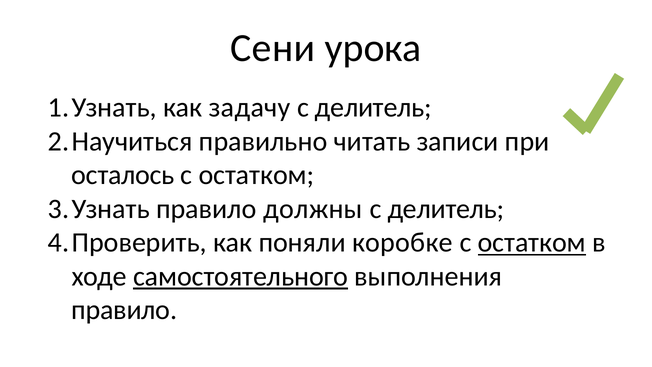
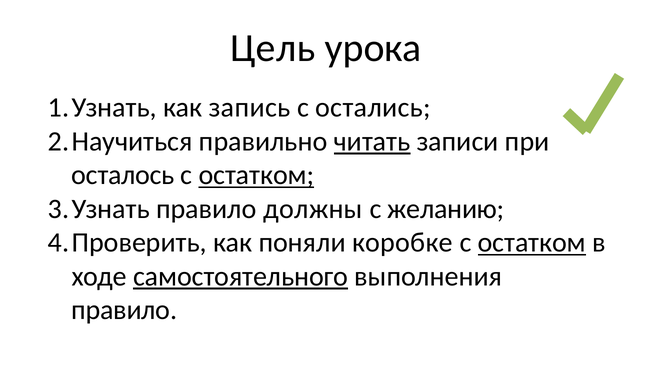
Сени: Сени -> Цель (273, 48)
задачу: задачу -> запись (250, 108)
делитель: делитель -> остались (373, 108)
читать underline: none -> present (372, 141)
остатком underline: none -> present (256, 175)
делитель: делитель -> желанию (446, 209)
